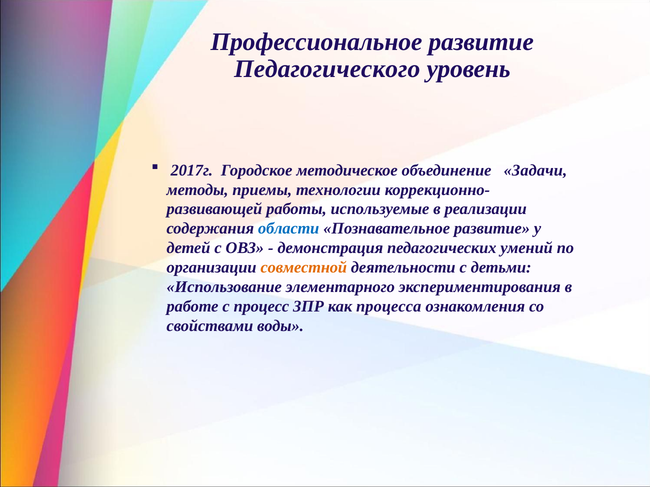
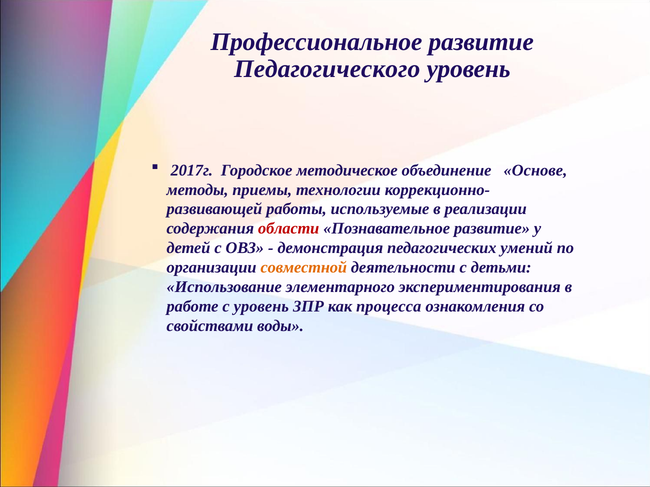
Задачи: Задачи -> Основе (535, 170)
области colour: blue -> red (289, 229)
с процесс: процесс -> уровень (261, 307)
